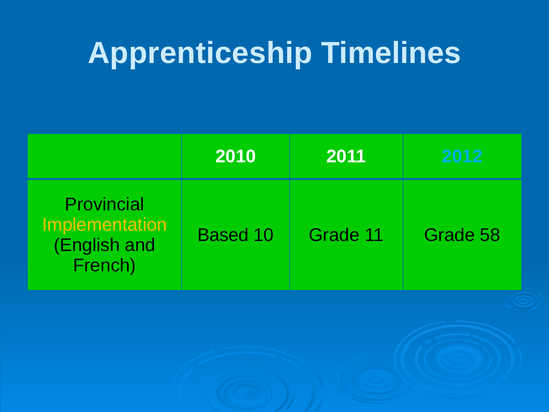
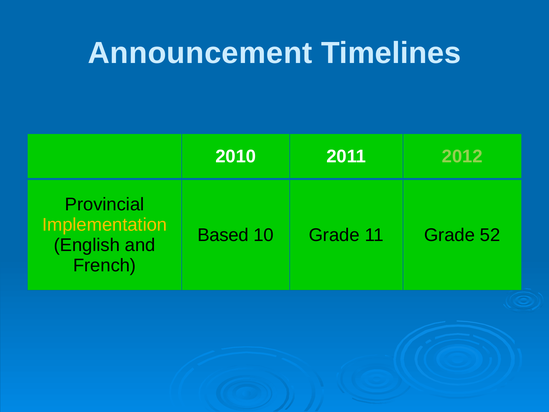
Apprenticeship: Apprenticeship -> Announcement (200, 53)
2012 colour: light blue -> light green (462, 156)
58: 58 -> 52 (490, 235)
